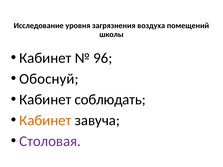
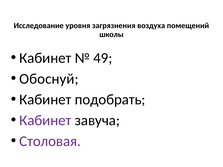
96: 96 -> 49 (103, 58)
соблюдать: соблюдать -> подобрать (110, 100)
Кабинет colour: orange -> purple (45, 121)
